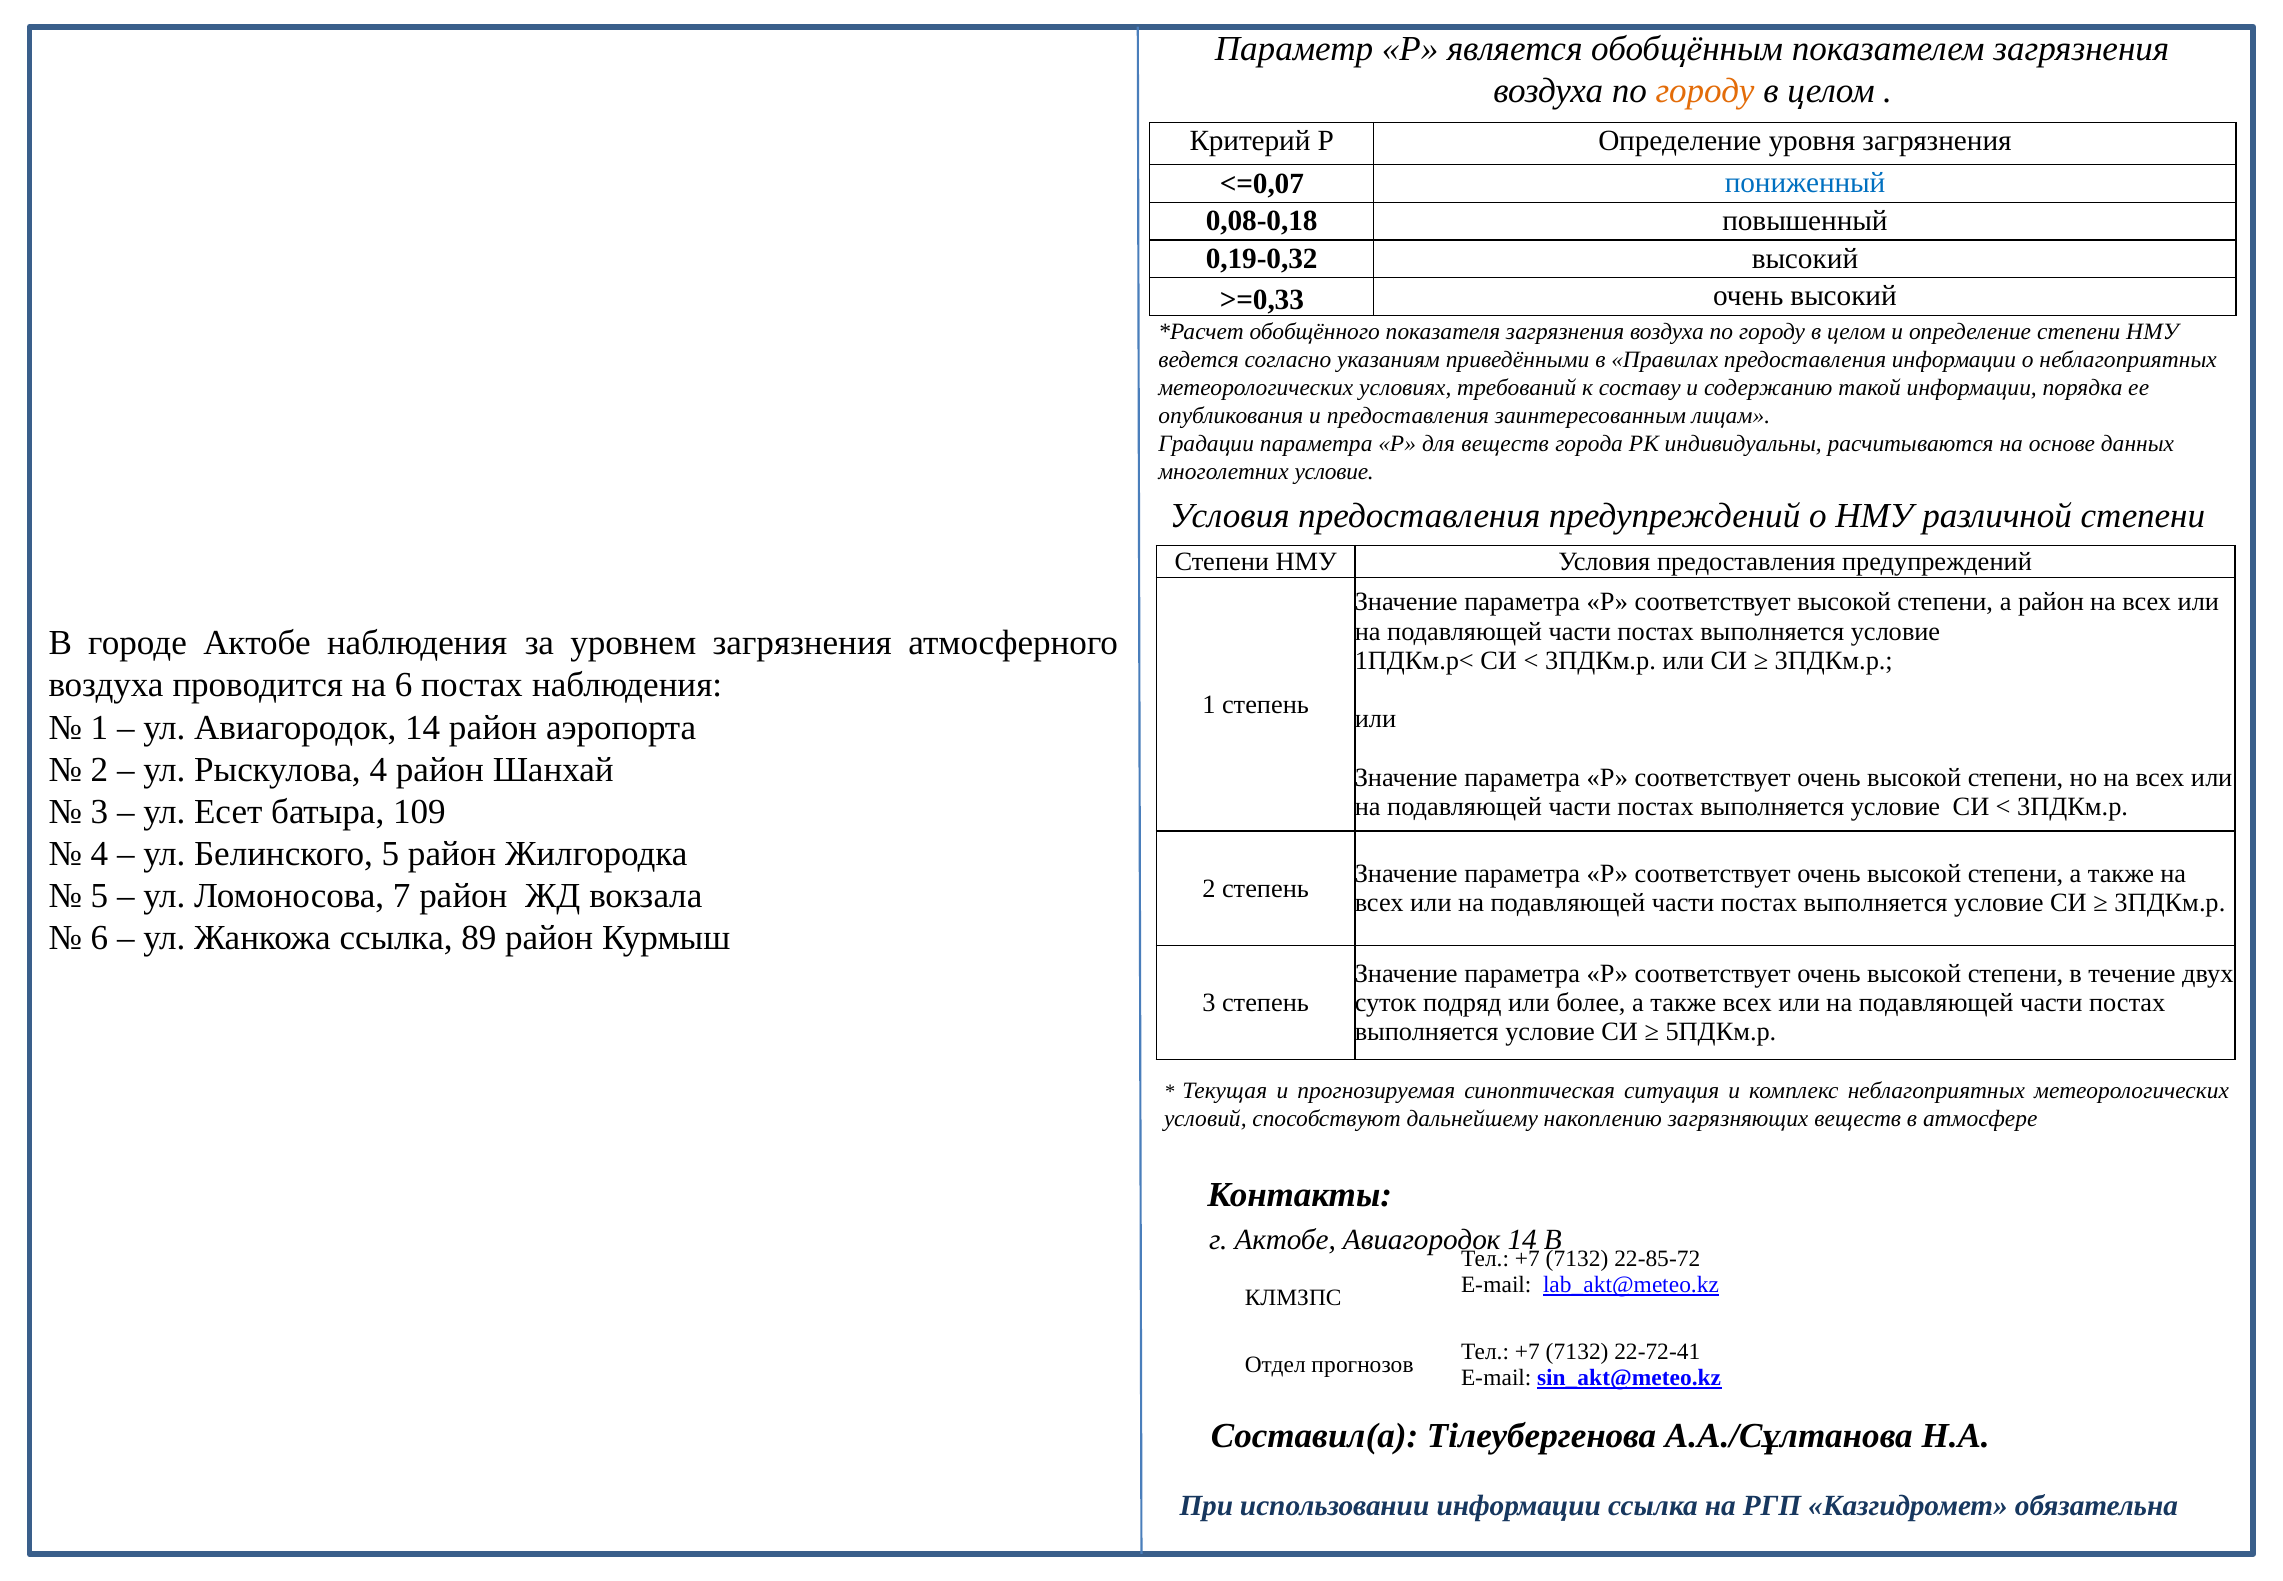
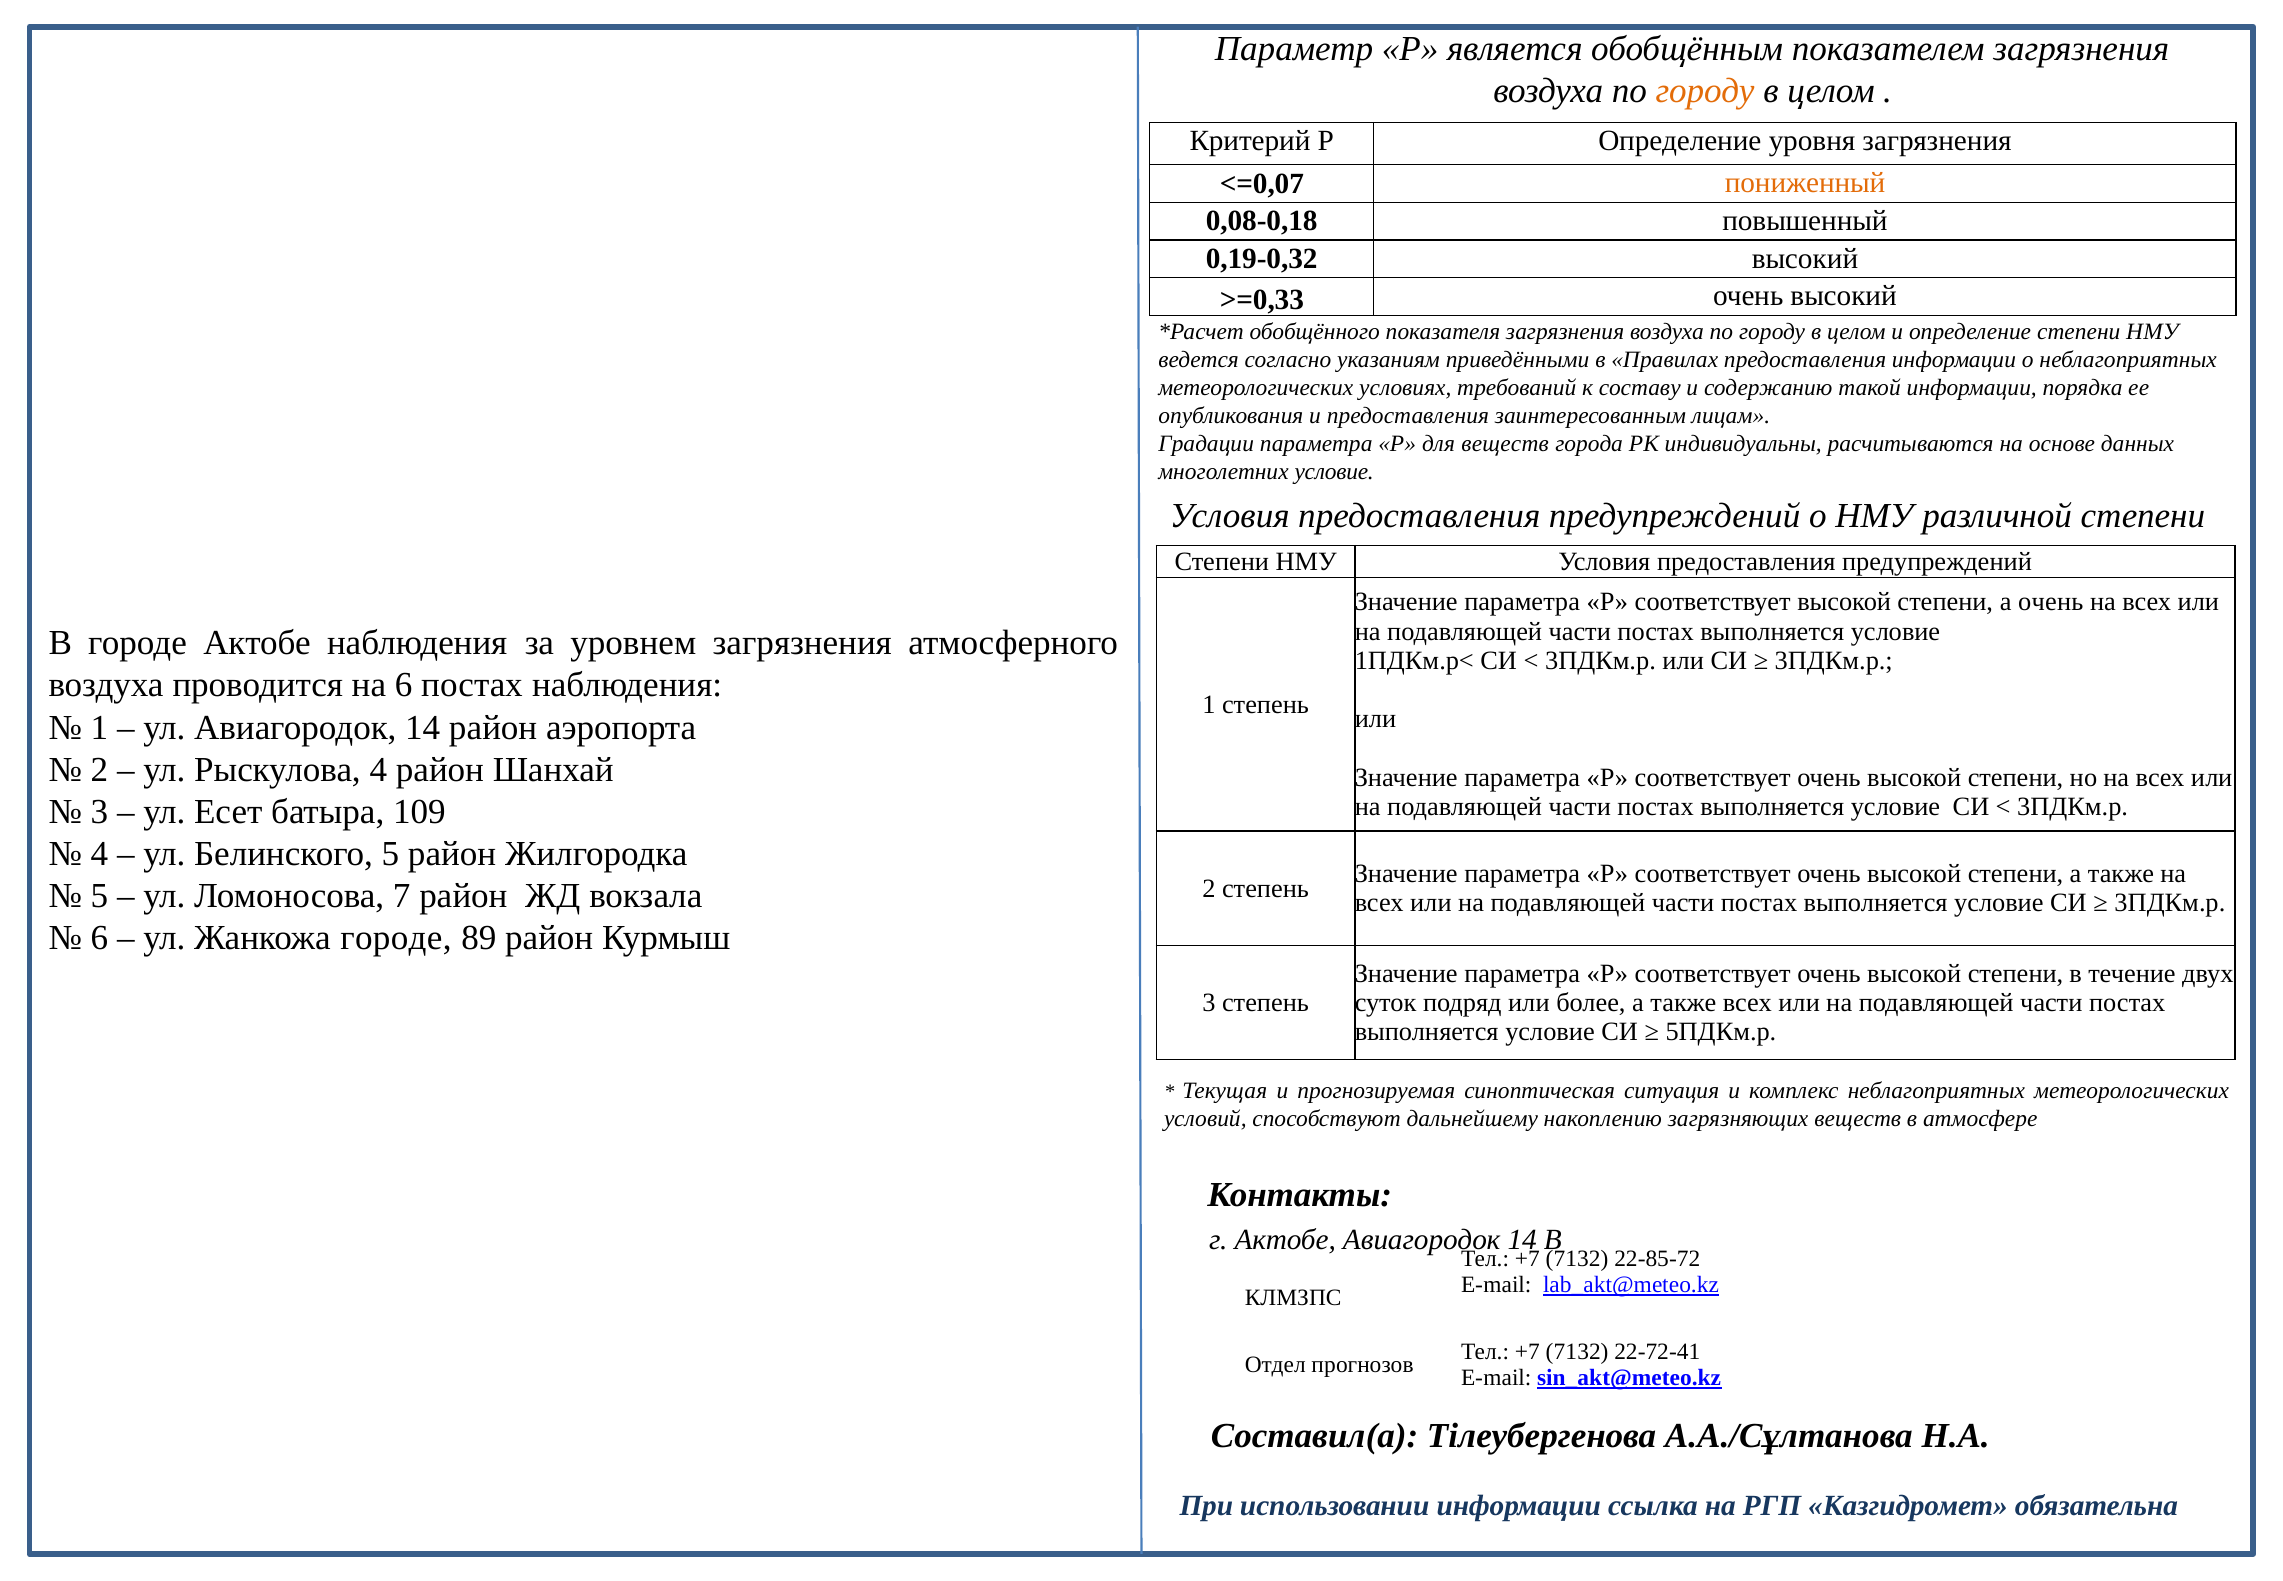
пониженный colour: blue -> orange (1805, 183)
а район: район -> очень (2051, 602)
Жанкожа ссылка: ссылка -> городе (396, 938)
